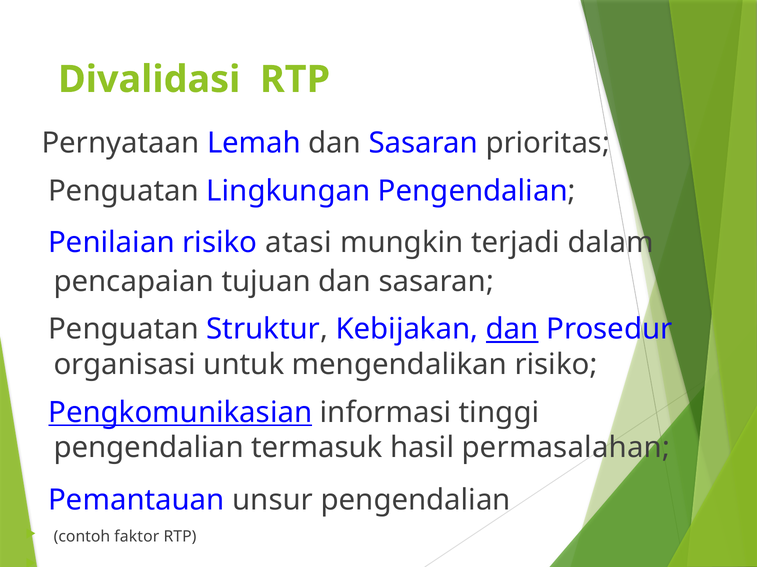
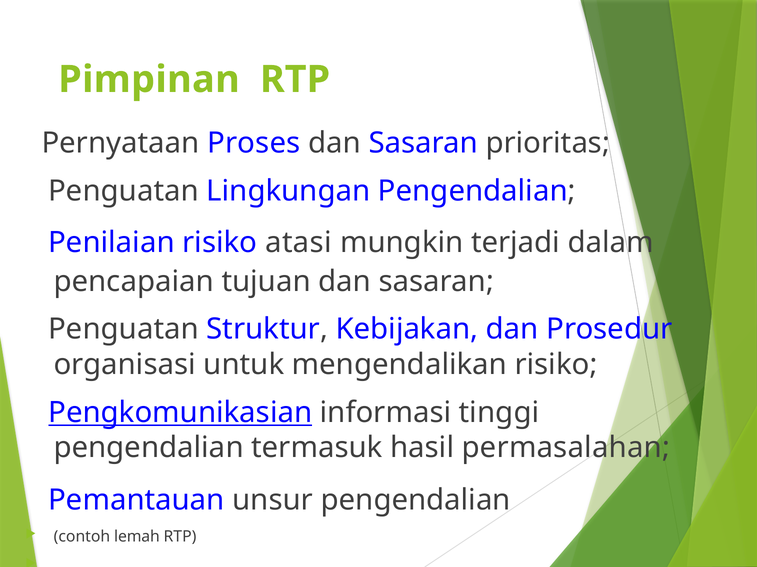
Divalidasi: Divalidasi -> Pimpinan (149, 80)
Lemah: Lemah -> Proses (254, 143)
dan underline: present -> none (512, 330)
faktor: faktor -> lemah (137, 537)
